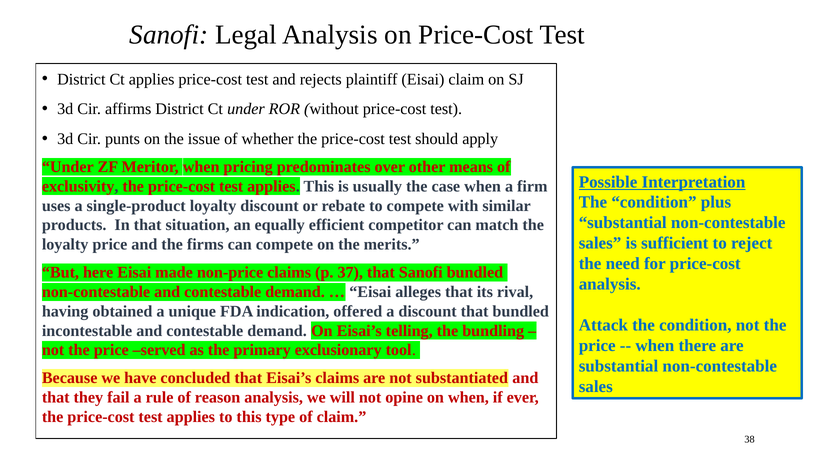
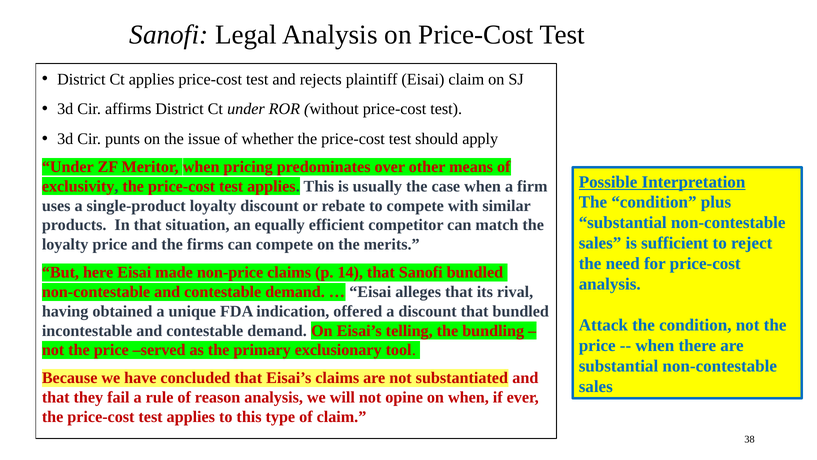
37: 37 -> 14 (350, 272)
